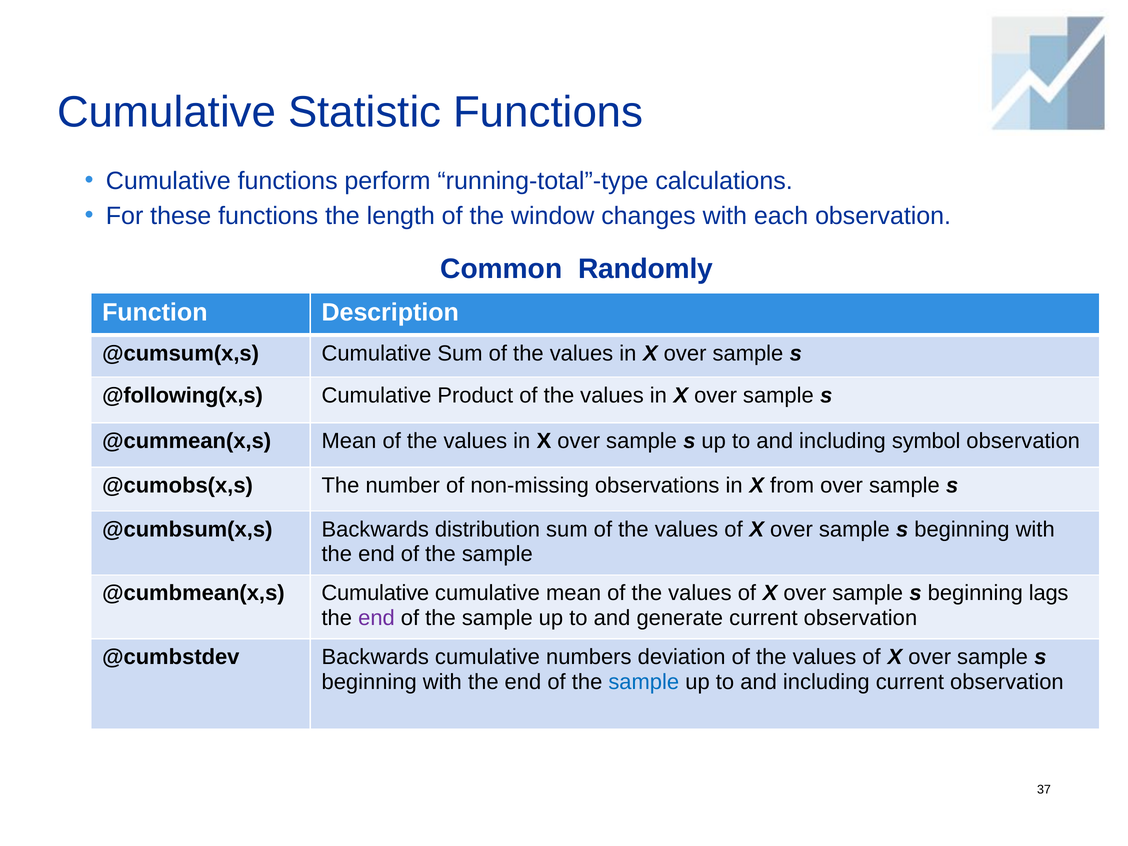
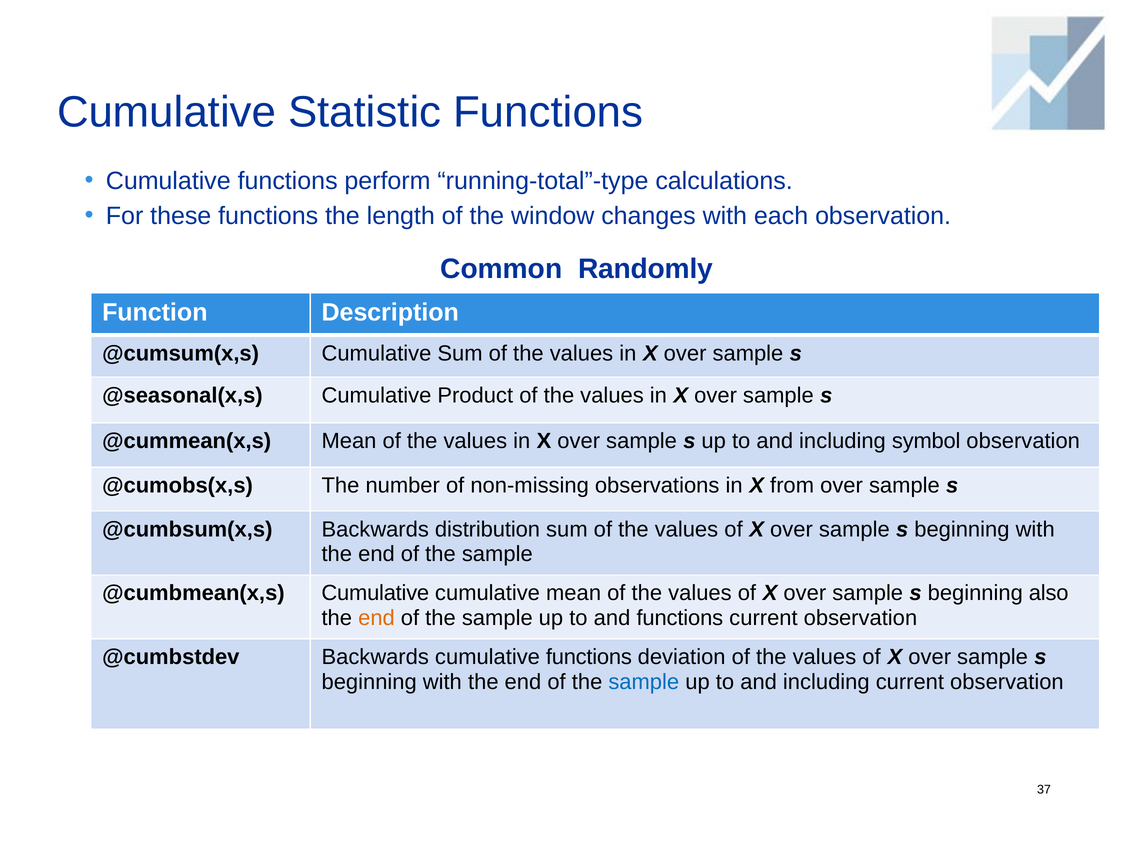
@following(x,s: @following(x,s -> @seasonal(x,s (182, 395)
lags: lags -> also (1049, 593)
end colour: purple -> orange (376, 618)
and generate: generate -> functions (680, 618)
Backwards cumulative numbers: numbers -> functions (589, 657)
